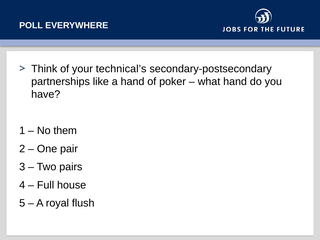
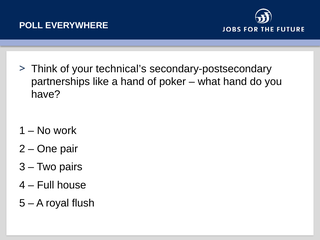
them: them -> work (65, 131)
